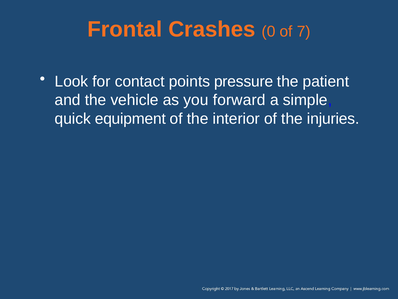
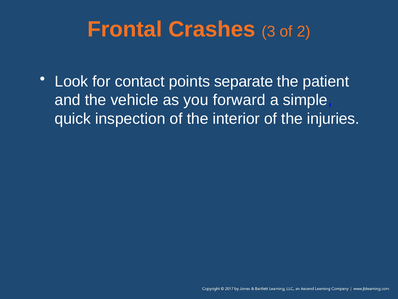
0: 0 -> 3 (269, 31)
7: 7 -> 2 (304, 31)
pressure: pressure -> separate (244, 81)
equipment: equipment -> inspection (130, 119)
